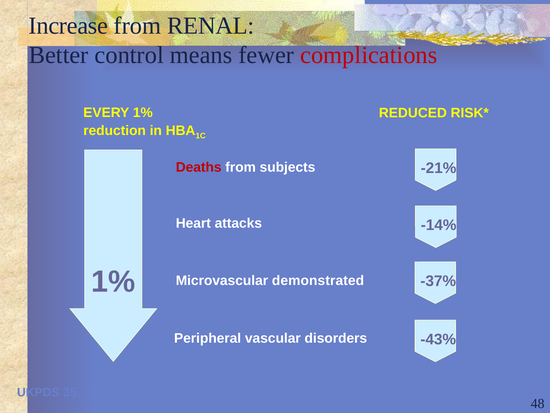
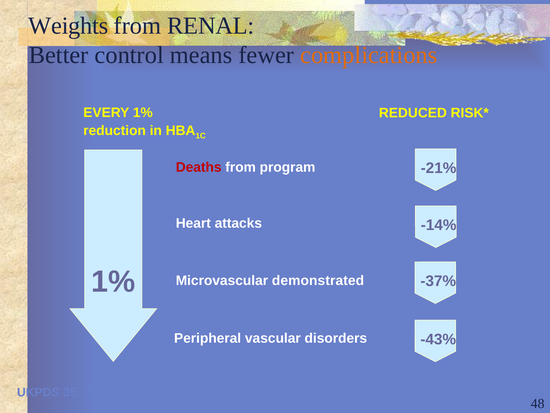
Increase: Increase -> Weights (68, 26)
complications colour: red -> orange (369, 55)
subjects: subjects -> program (288, 167)
